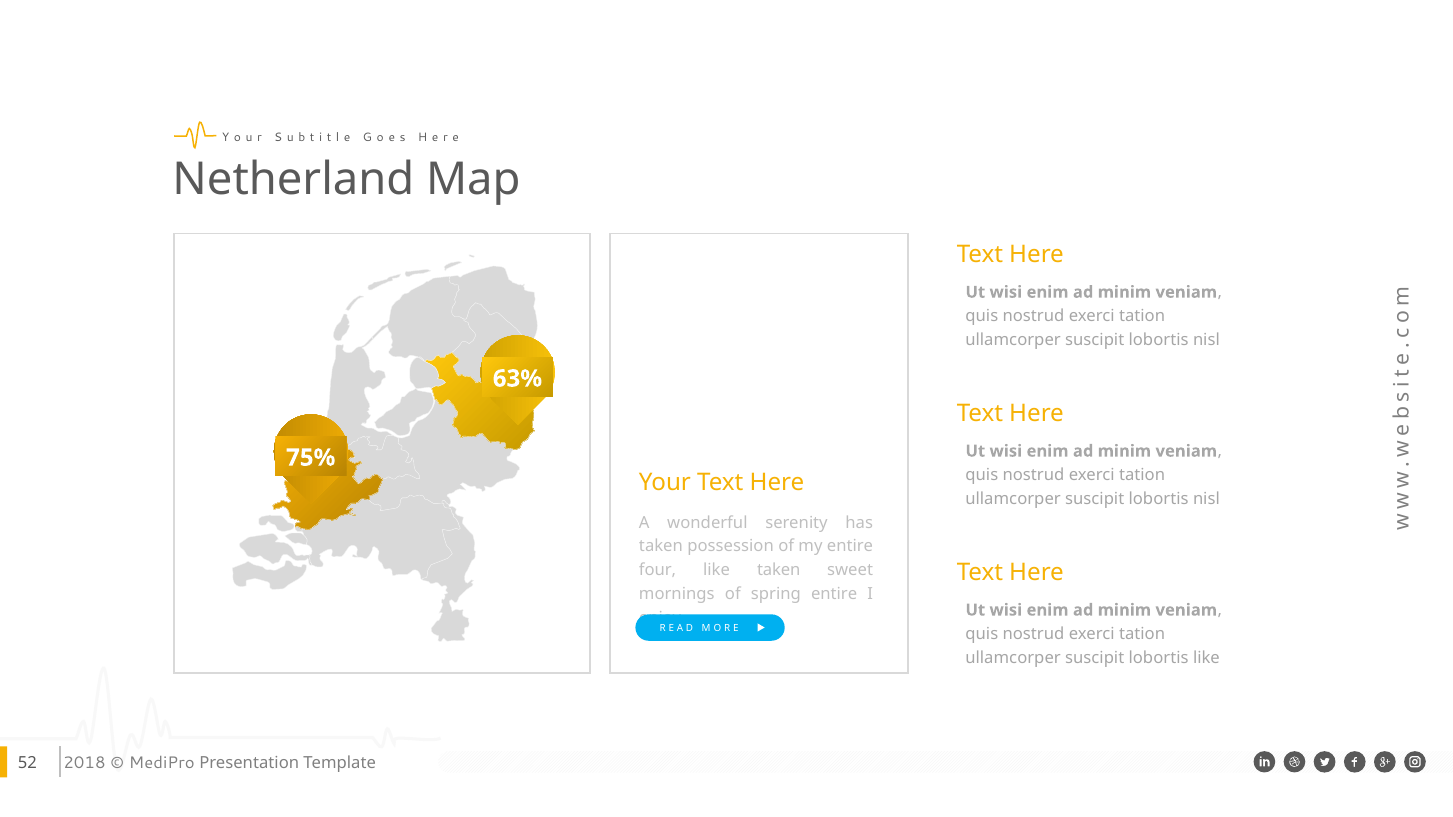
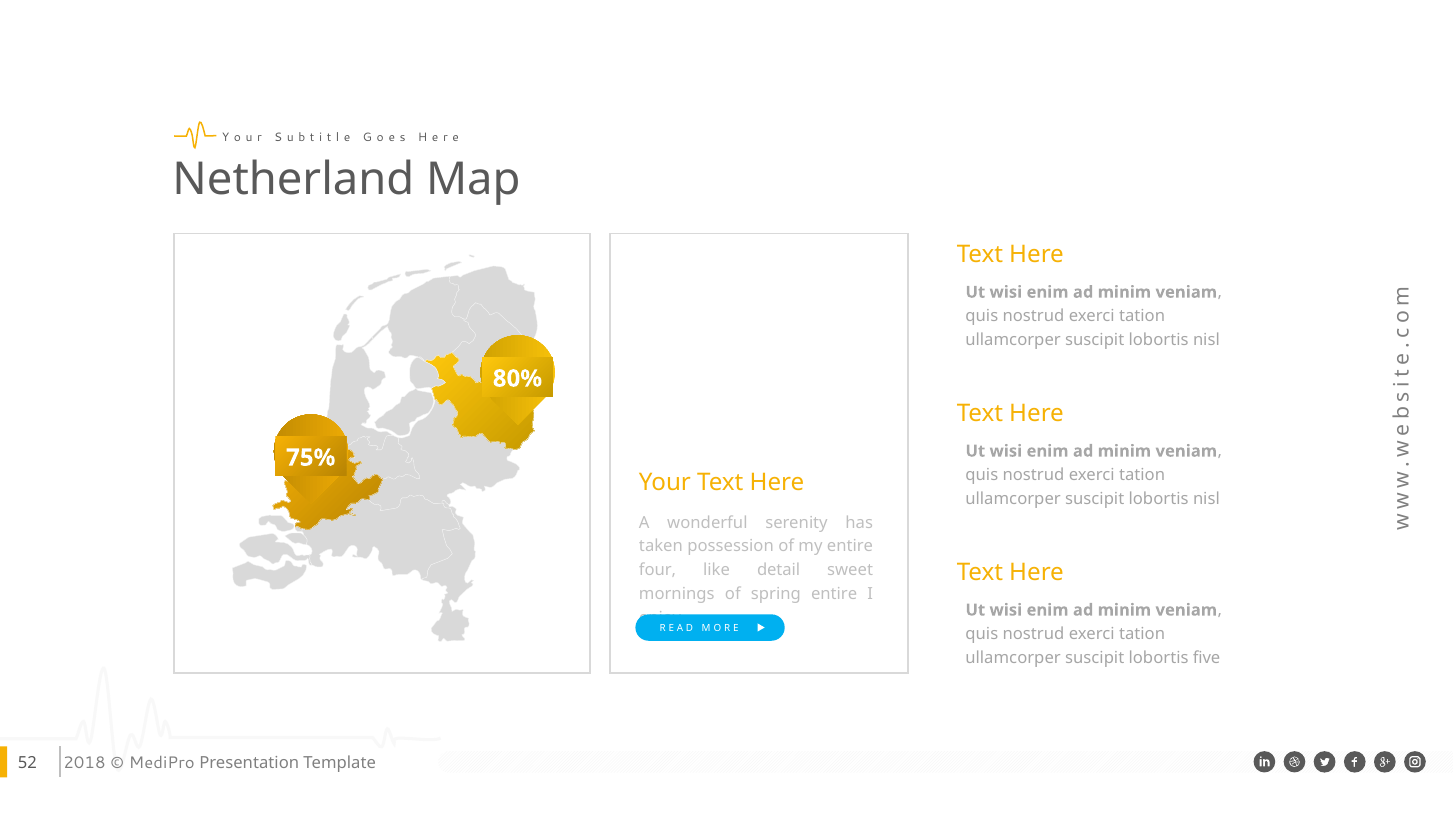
63%: 63% -> 80% (517, 379)
like taken: taken -> detail (779, 571)
lobortis like: like -> five (1207, 658)
